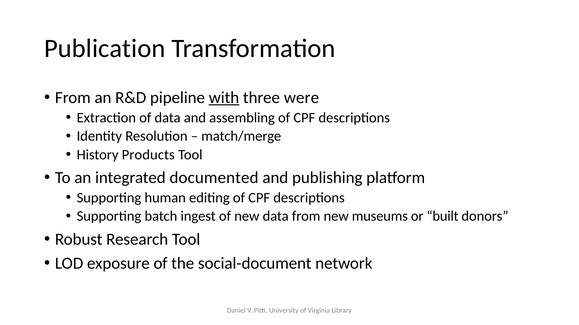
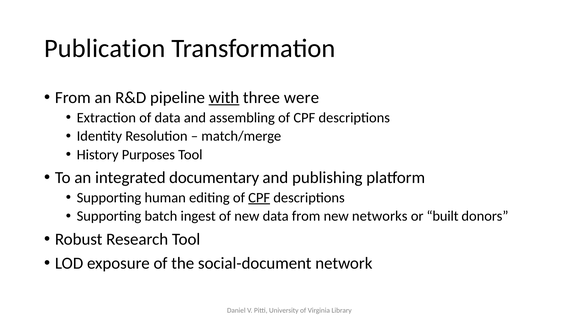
Products: Products -> Purposes (148, 155)
documented: documented -> documentary (214, 178)
CPF underline: none -> present (259, 198)
museums: museums -> networks (380, 217)
